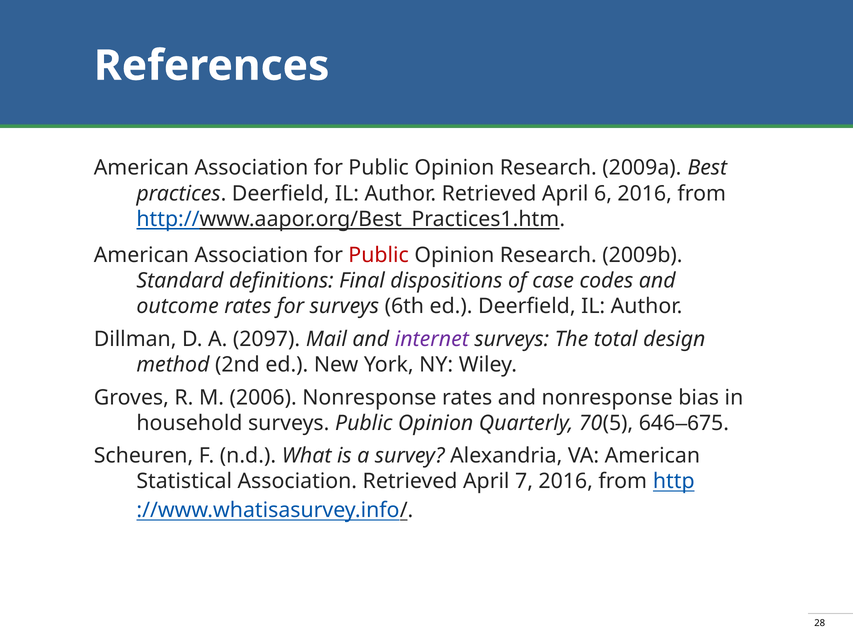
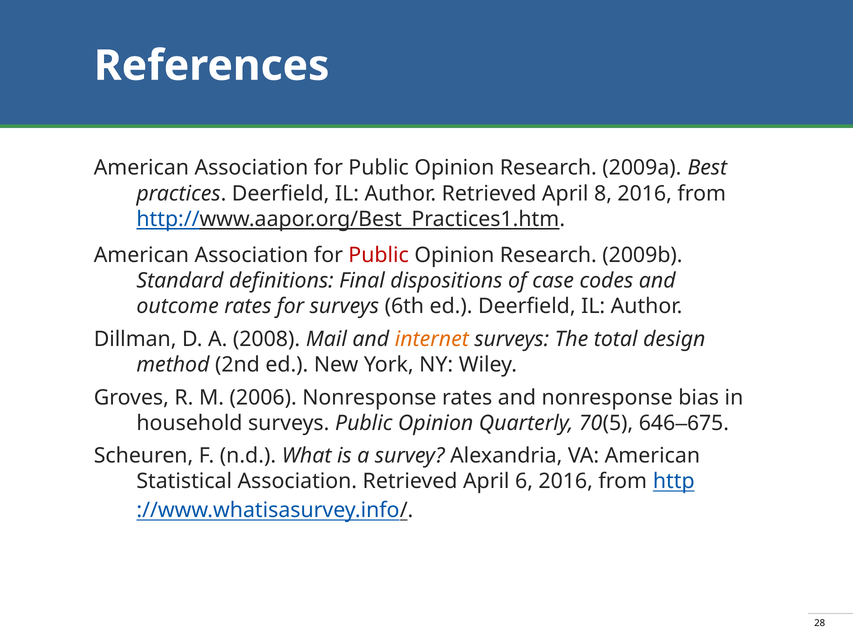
6: 6 -> 8 (603, 193)
2097: 2097 -> 2008 (267, 339)
internet colour: purple -> orange (432, 339)
7: 7 -> 6 (524, 481)
